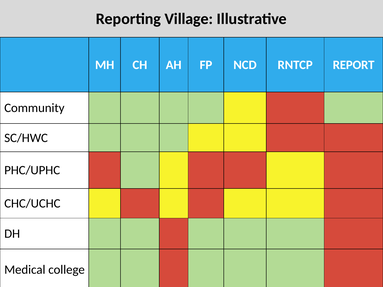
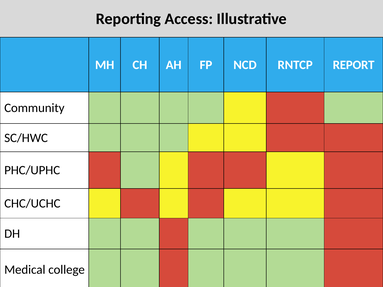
Village: Village -> Access (189, 19)
